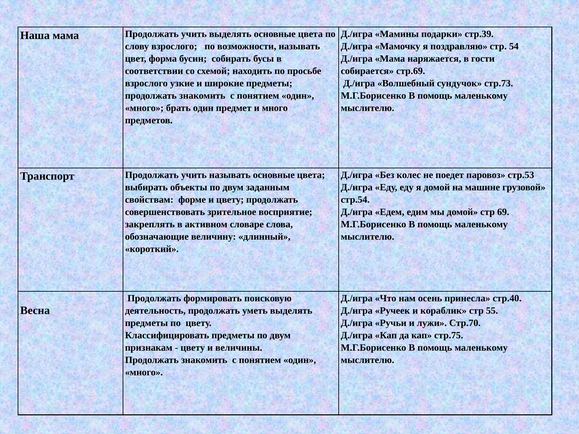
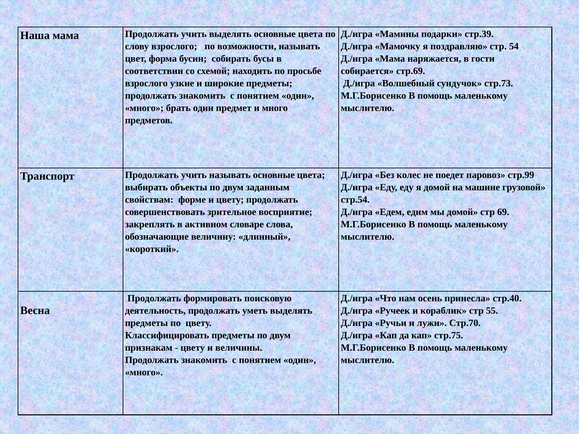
стр.53: стр.53 -> стр.99 (521, 175)
